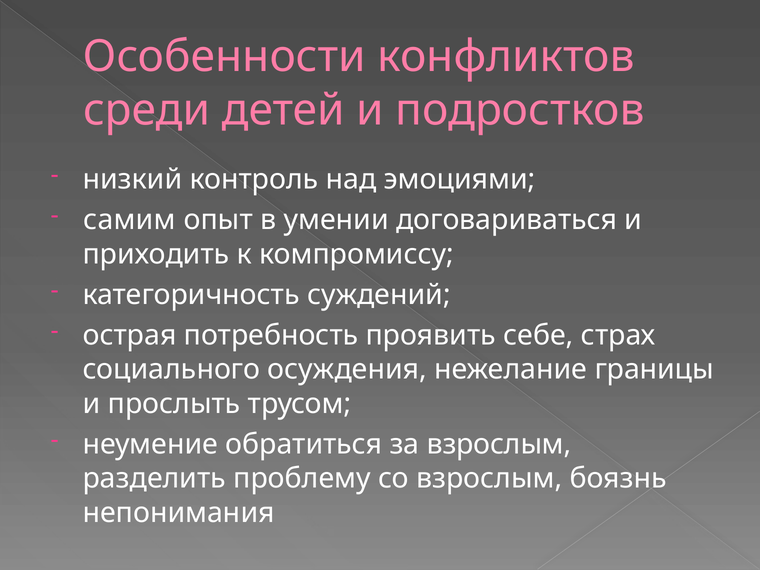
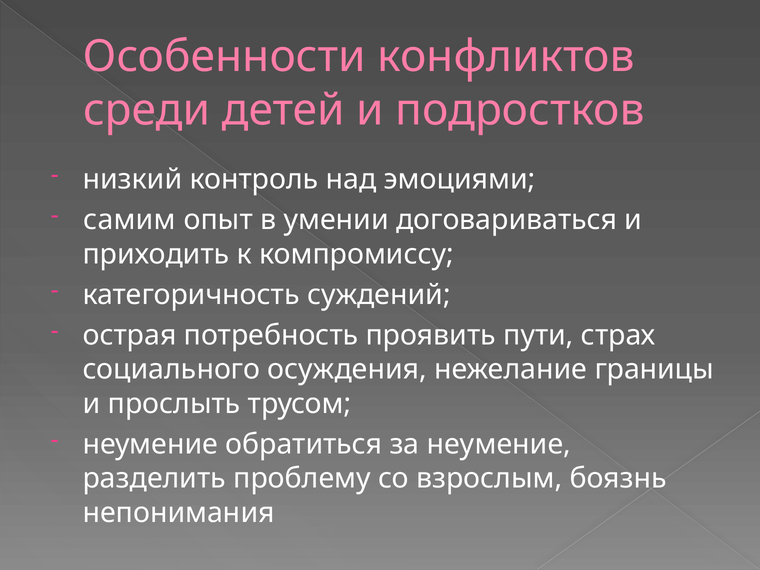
себе: себе -> пути (538, 335)
за взрослым: взрослым -> неумение (499, 444)
